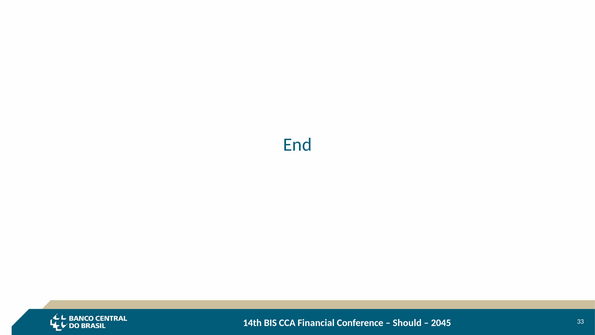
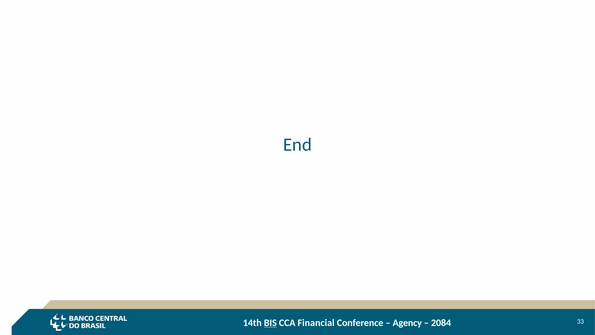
BIS underline: none -> present (270, 323)
Should: Should -> Agency (407, 323)
2045: 2045 -> 2084 (441, 323)
